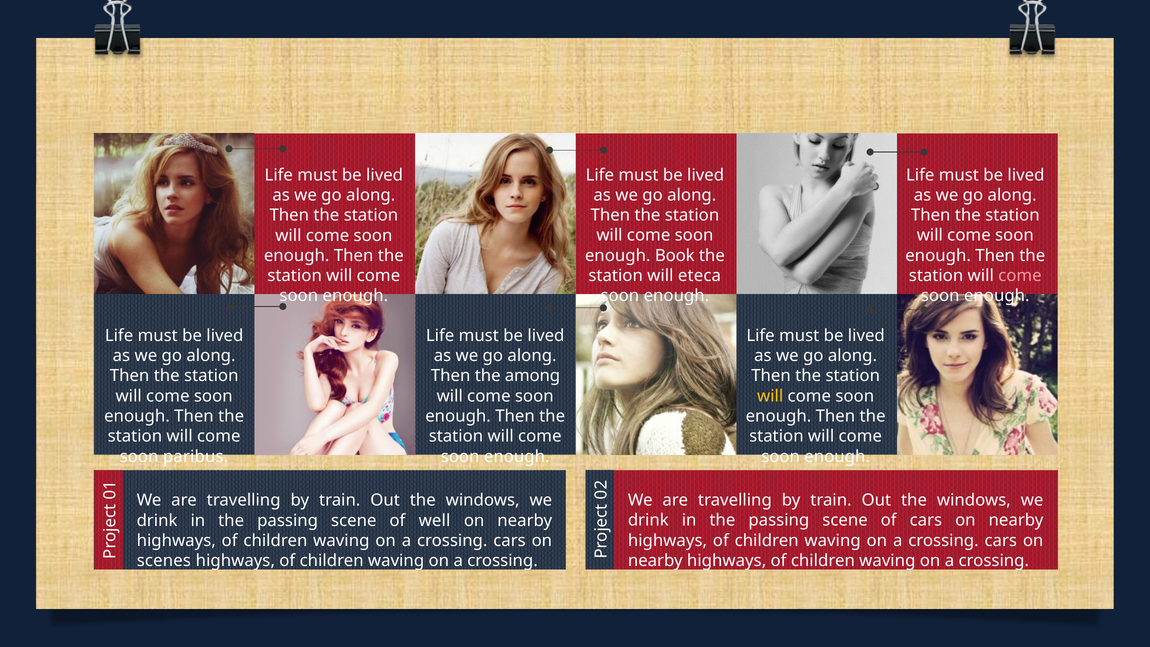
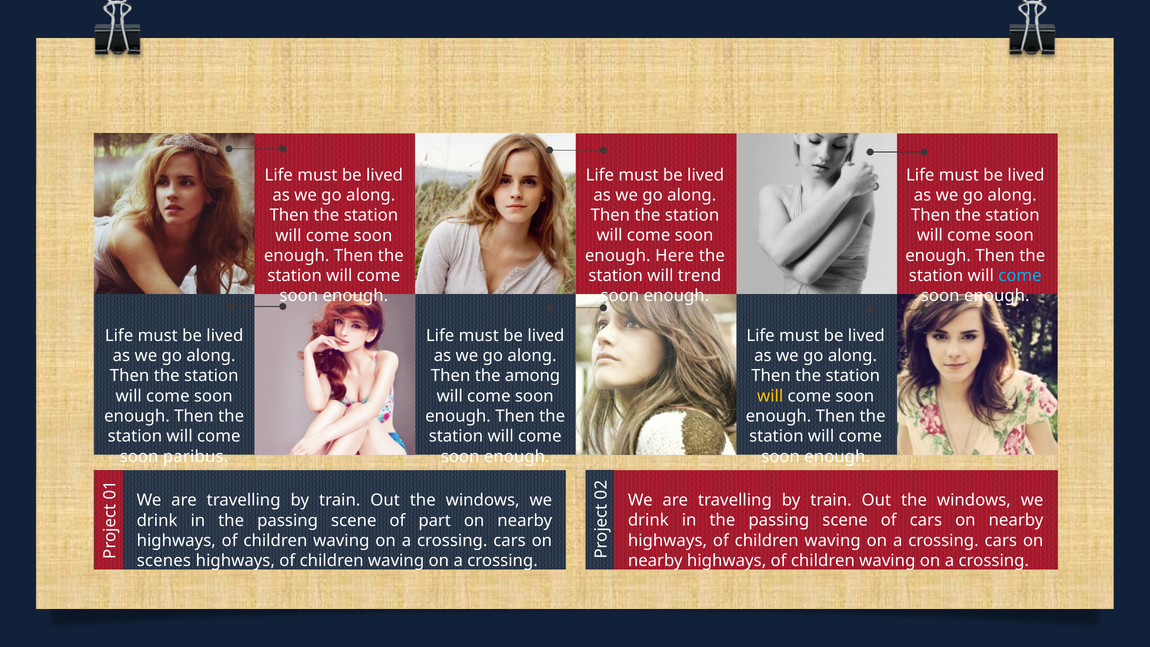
Book: Book -> Here (675, 256)
eteca: eteca -> trend (700, 276)
come colour: pink -> light blue (1020, 276)
well: well -> part (435, 520)
